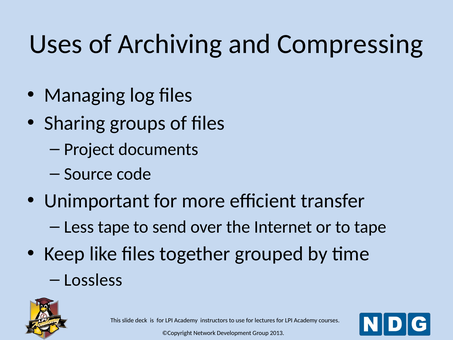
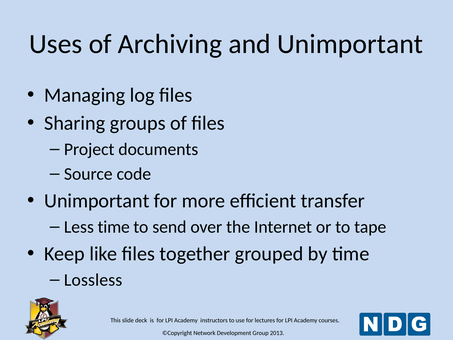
and Compressing: Compressing -> Unimportant (350, 44)
Less tape: tape -> time (114, 227)
